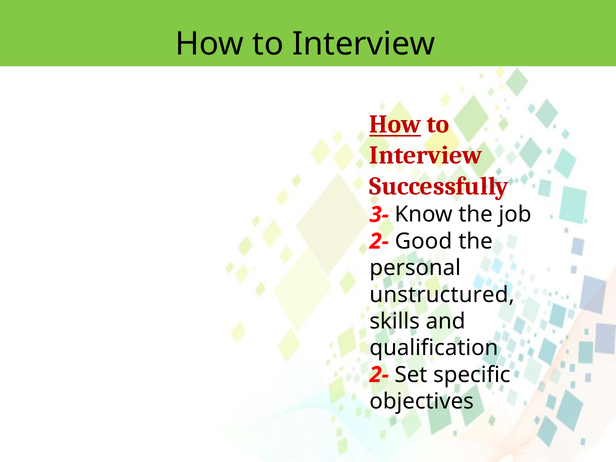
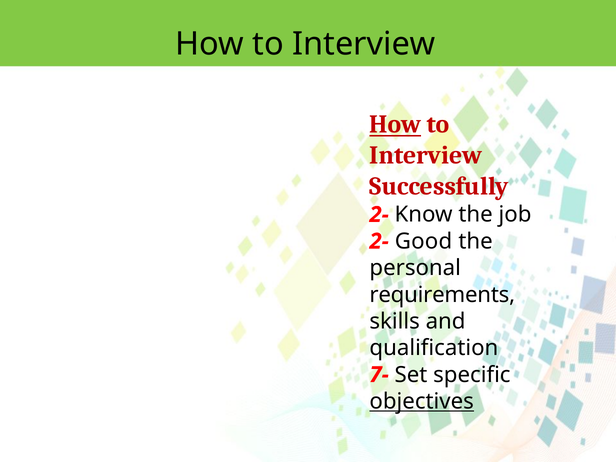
3-: 3- -> 2- (379, 215)
unstructured: unstructured -> requirements (442, 295)
2-: 2- -> 7- (379, 375)
objectives underline: none -> present (422, 401)
